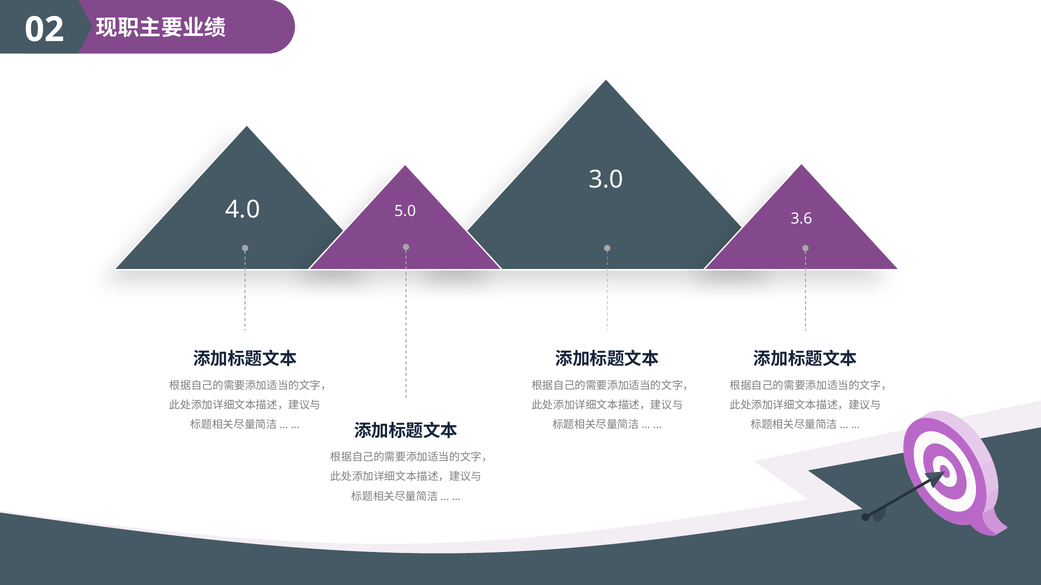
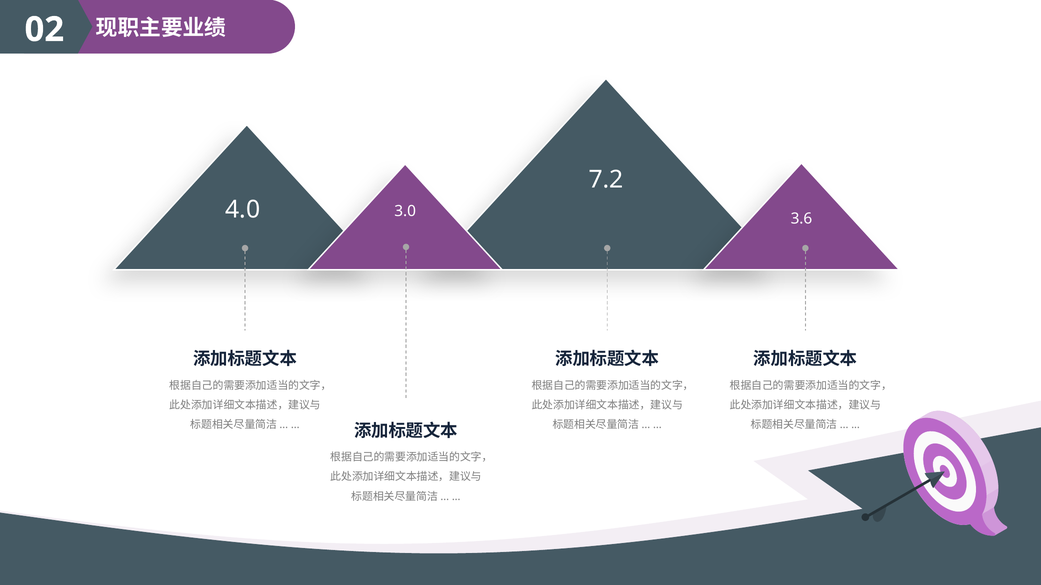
3.0: 3.0 -> 7.2 (606, 180)
5.0: 5.0 -> 3.0 (405, 212)
